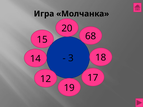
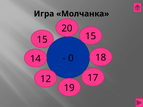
15 68: 68 -> 15 (91, 36)
3: 3 -> 0 (71, 58)
